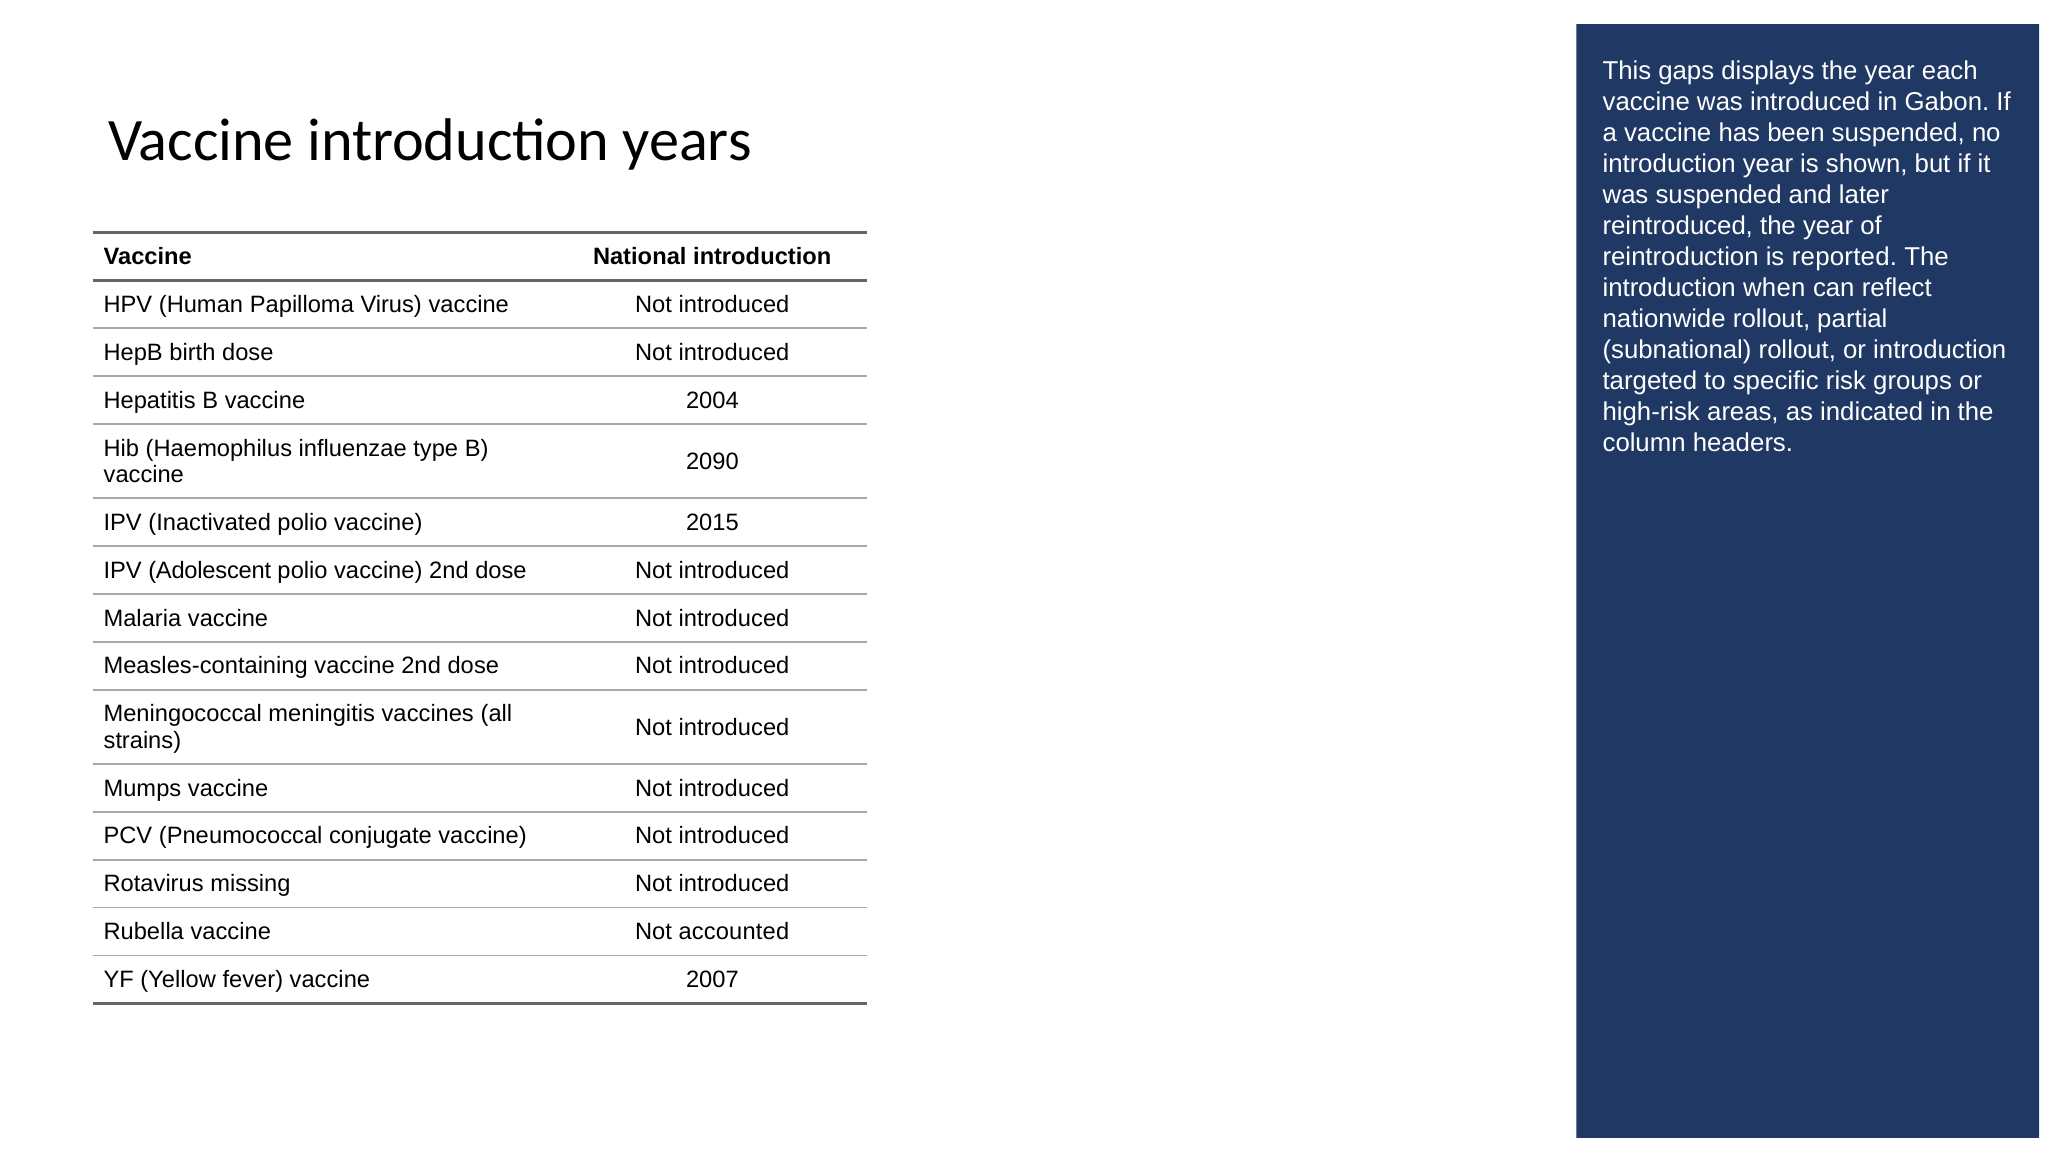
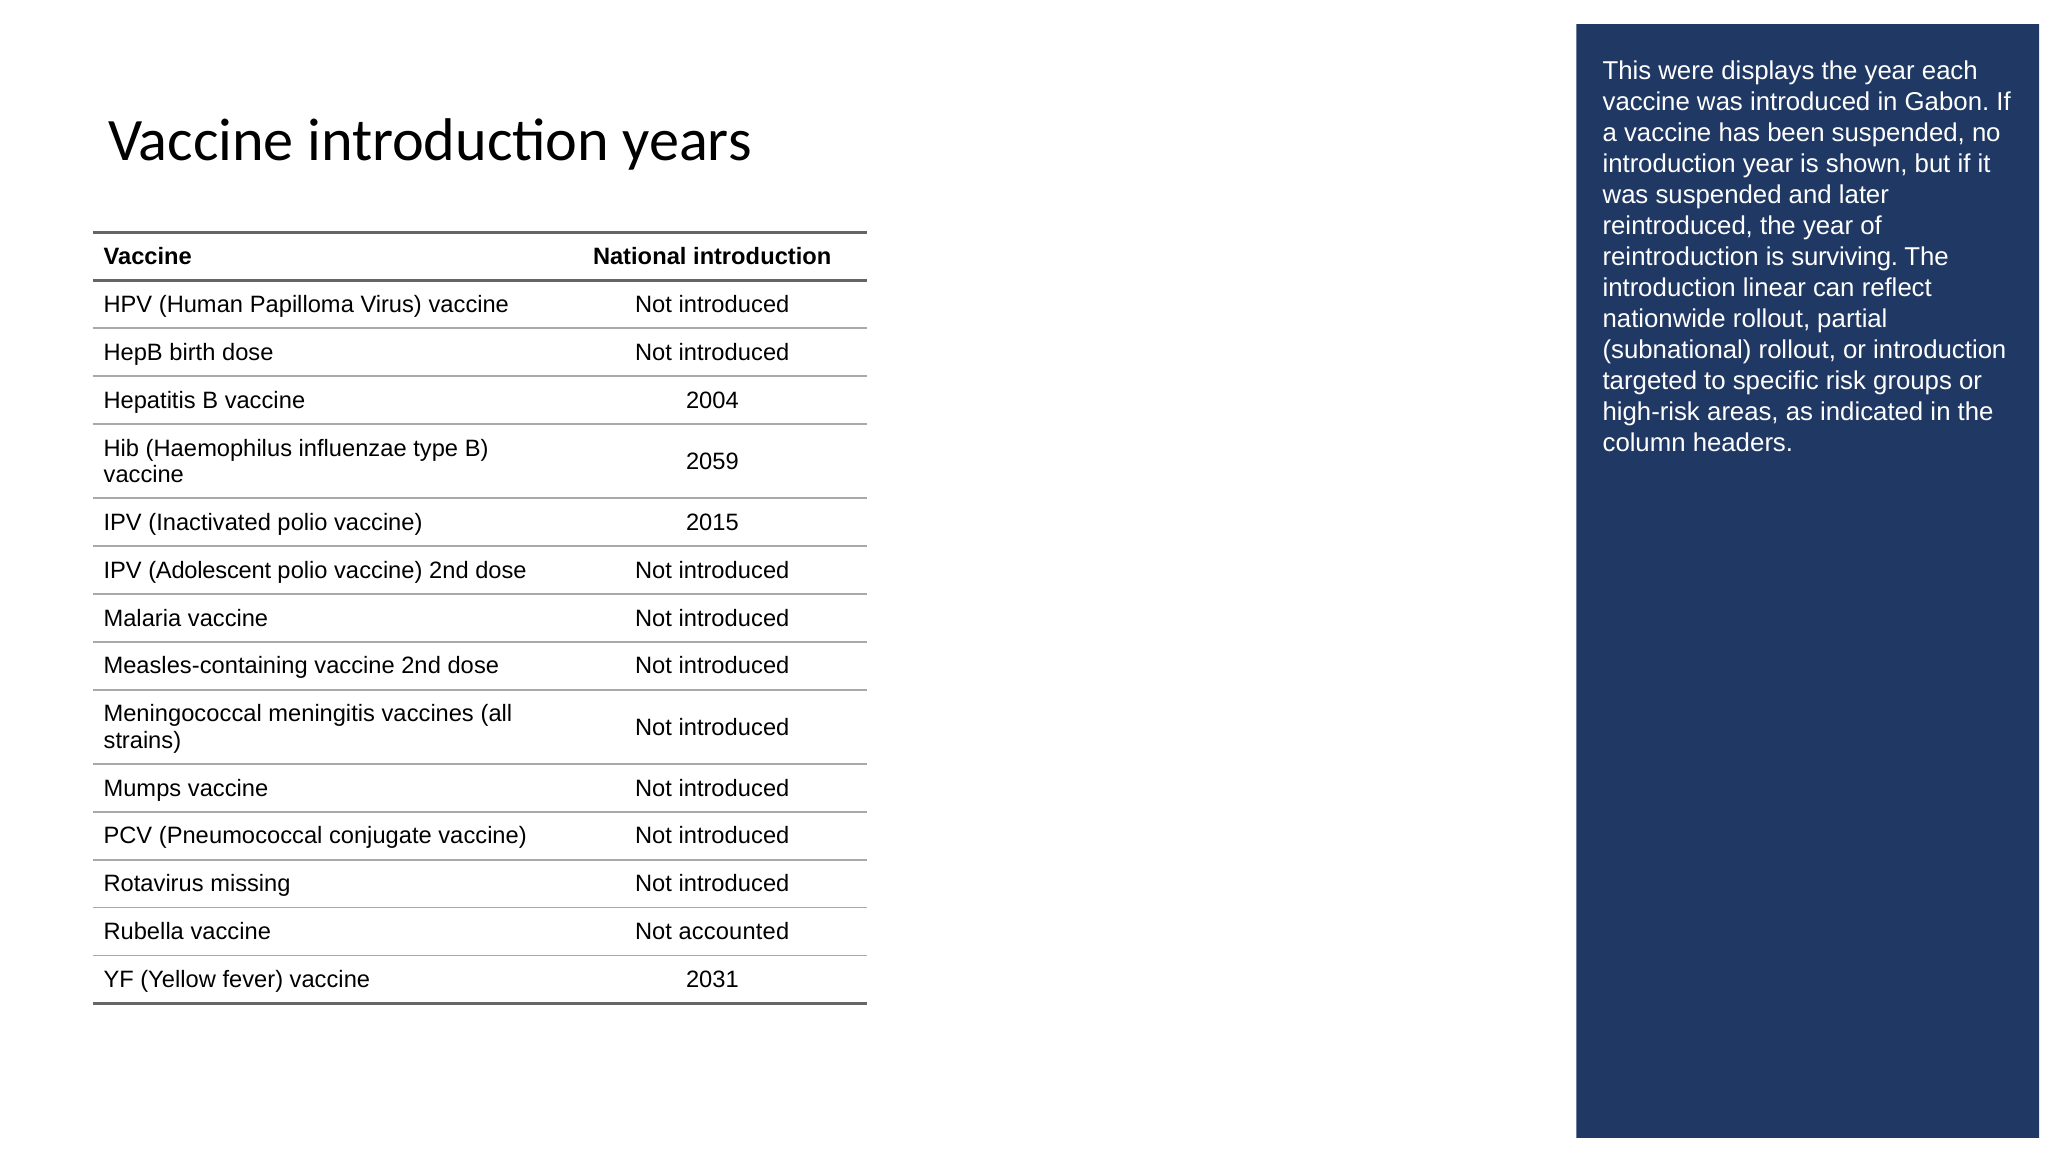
gaps: gaps -> were (1686, 71)
reported: reported -> surviving (1845, 257)
when: when -> linear (1774, 288)
2090: 2090 -> 2059 (712, 461)
2007: 2007 -> 2031 (712, 979)
